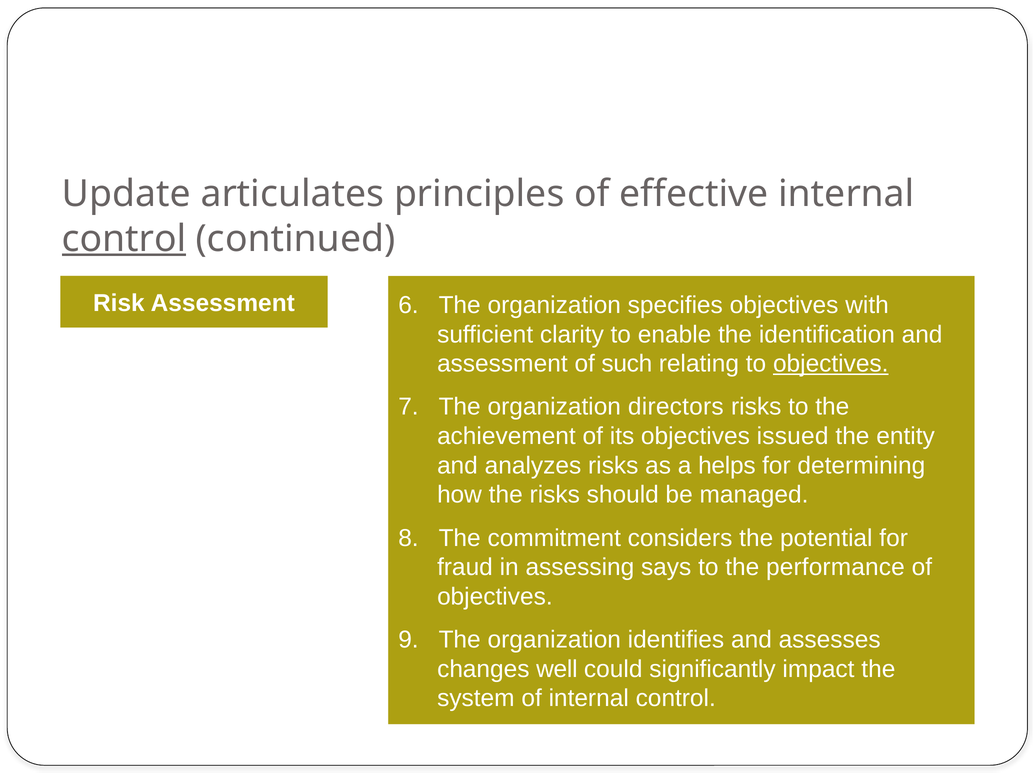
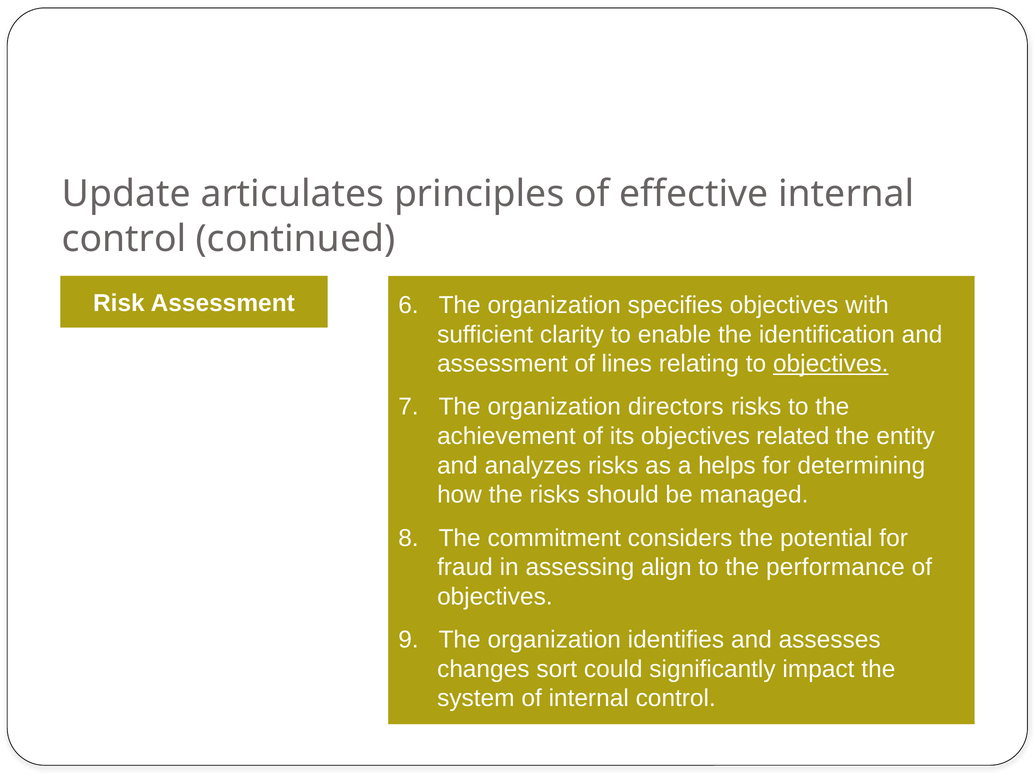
control underline: present -> none (124, 239)
such: such -> lines (627, 364)
issued: issued -> related (793, 436)
says: says -> align (666, 567)
well: well -> sort (557, 669)
